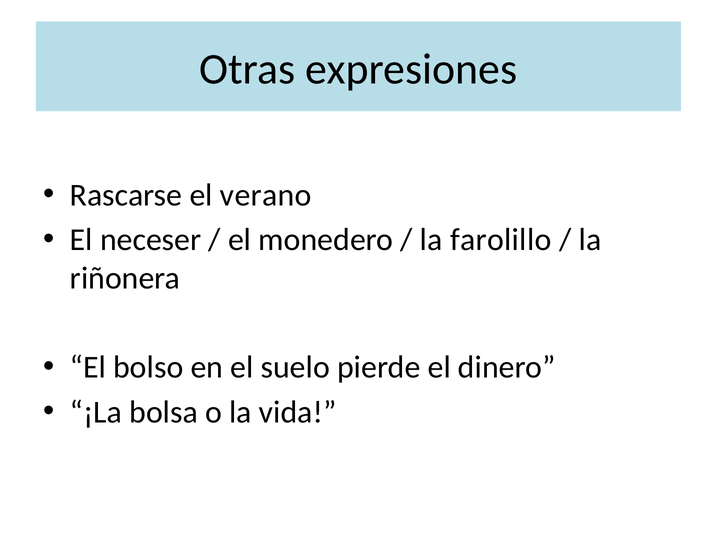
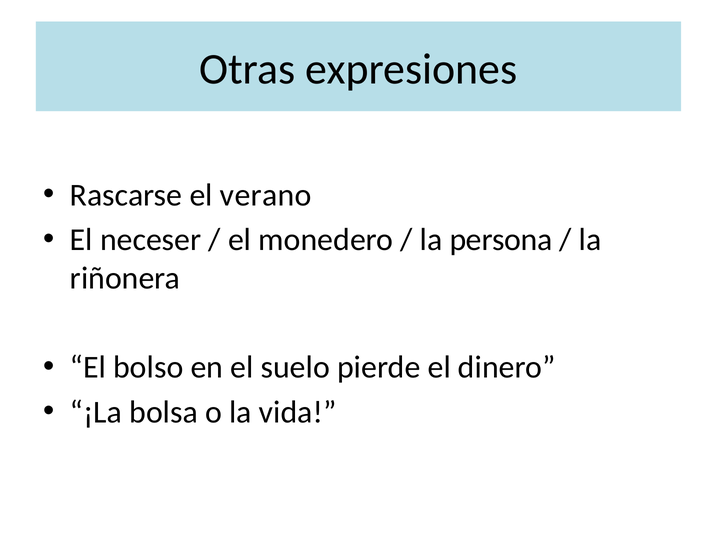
farolillo: farolillo -> persona (501, 240)
